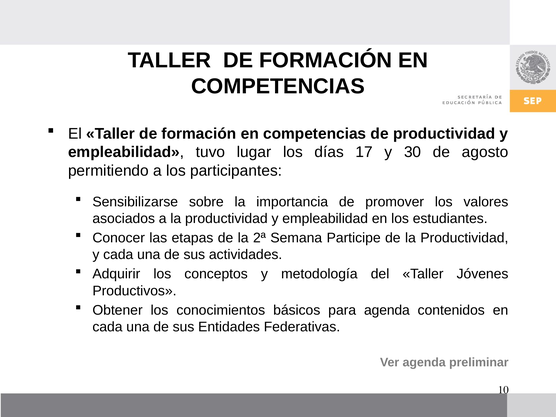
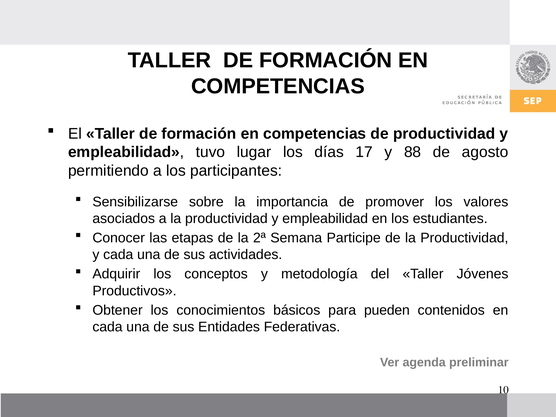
30: 30 -> 88 (413, 152)
para agenda: agenda -> pueden (387, 310)
